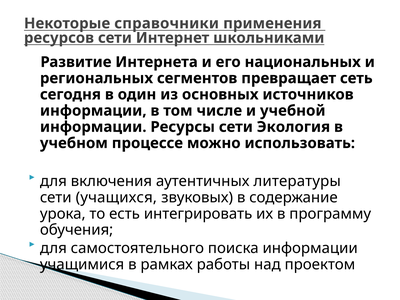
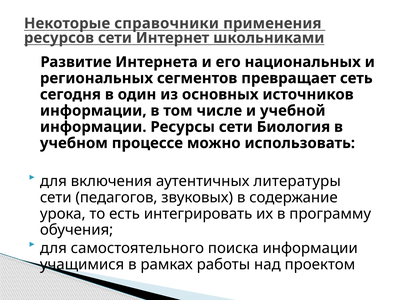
Экология: Экология -> Биология (293, 127)
учащихся: учащихся -> педагогов (116, 198)
